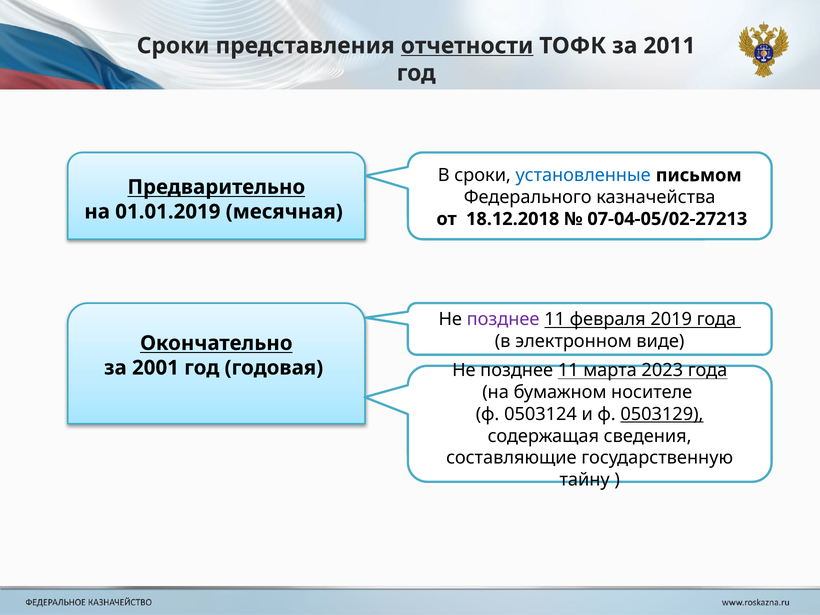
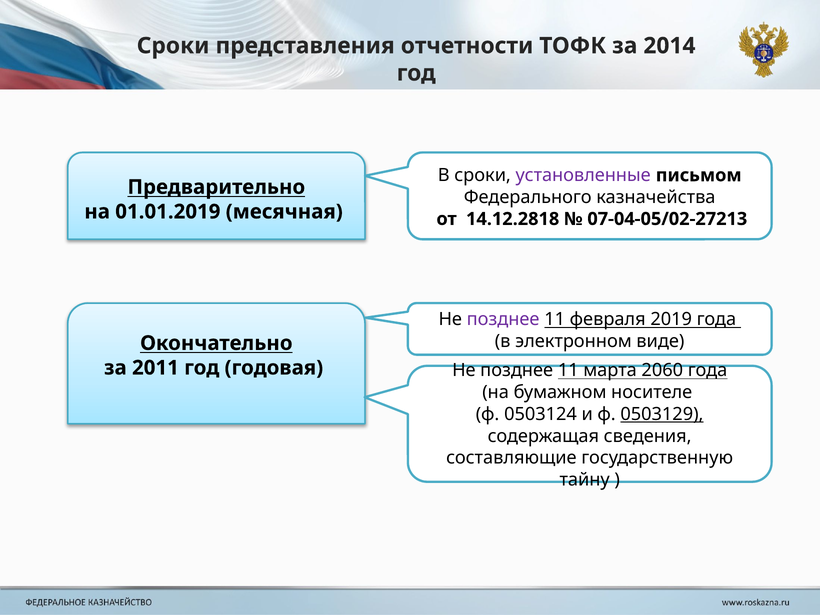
отчетности underline: present -> none (467, 46)
2011: 2011 -> 2014 (669, 46)
установленные colour: blue -> purple (583, 175)
18.12.2018: 18.12.2018 -> 14.12.2818 (513, 219)
2001: 2001 -> 2011 (155, 368)
2023: 2023 -> 2060 (662, 370)
